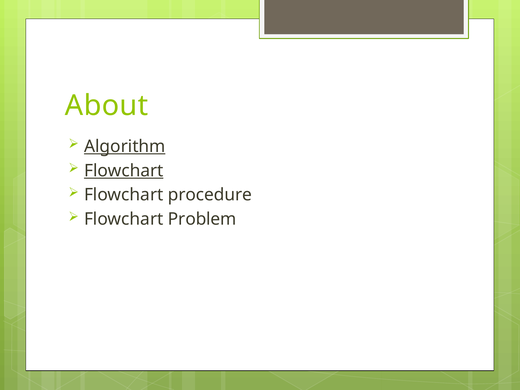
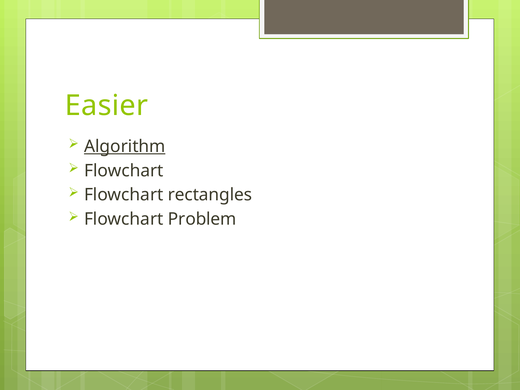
About: About -> Easier (107, 106)
Flowchart underline: present -> none (124, 171)
procedure: procedure -> rectangles (210, 195)
